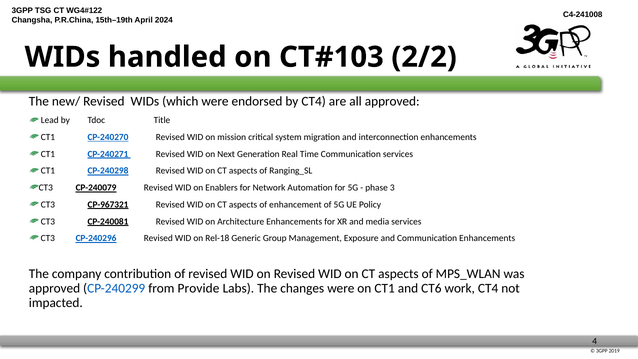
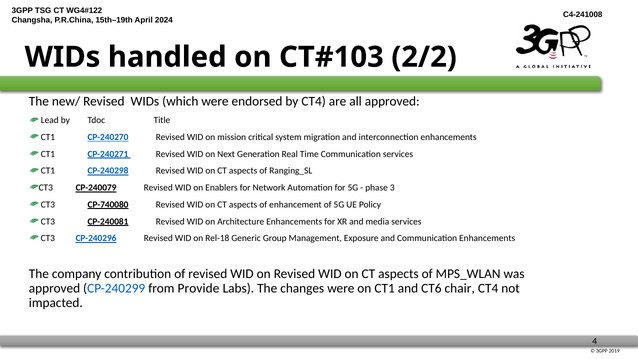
CP-967321: CP-967321 -> CP-740080 (108, 205)
work: work -> chair (460, 288)
